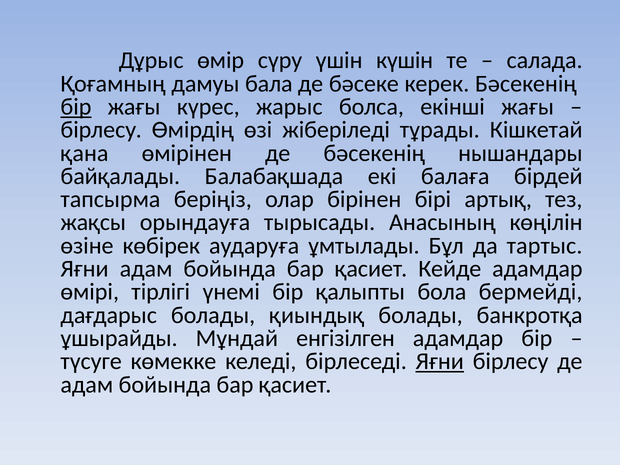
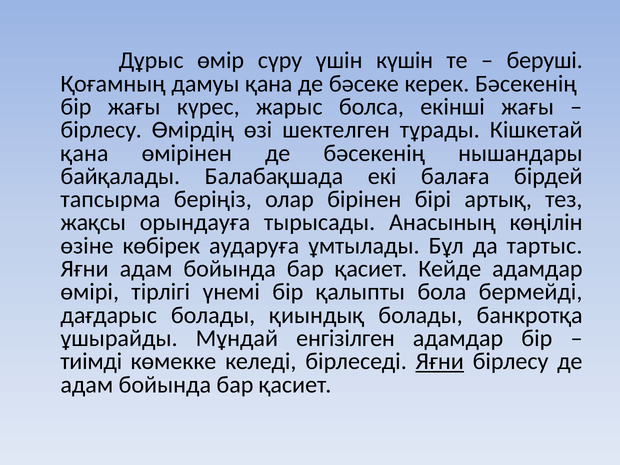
салада: салада -> беруші (545, 60)
дамуы бала: бала -> қана (269, 84)
бір underline: present -> none (76, 107)
жіберіледі: жіберіледі -> шектелген (336, 130)
түсуге: түсуге -> тиімді (91, 362)
